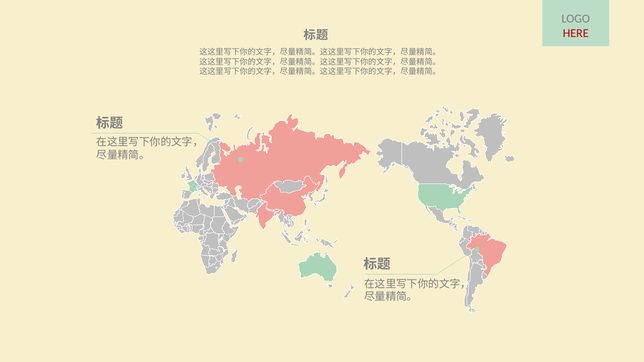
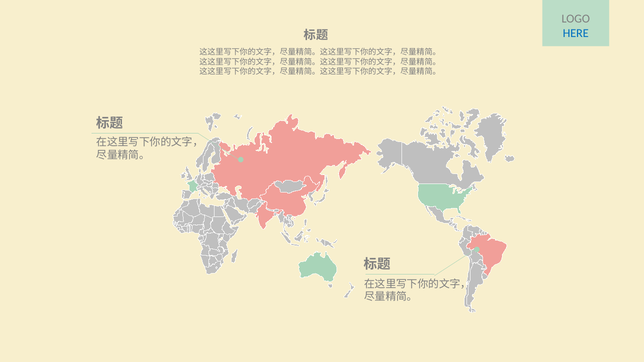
HERE colour: red -> blue (576, 33)
